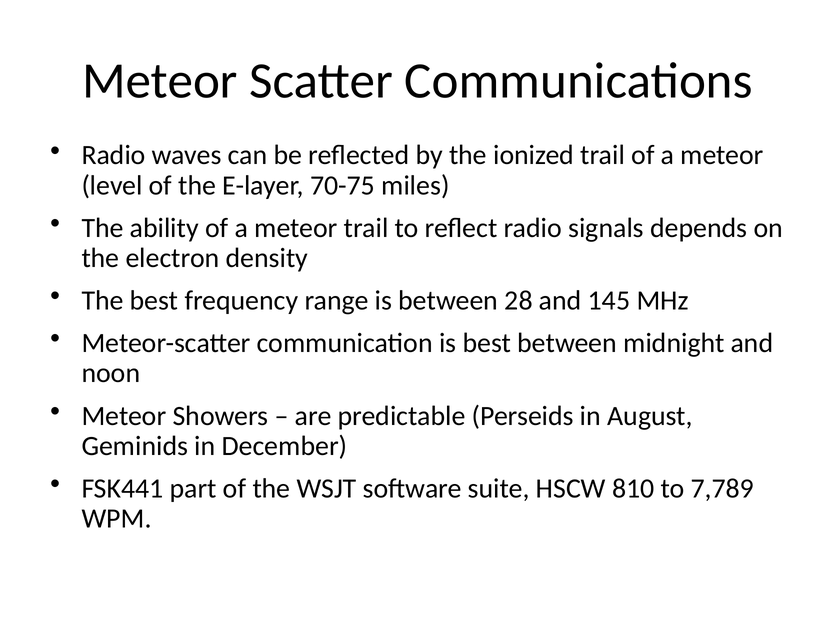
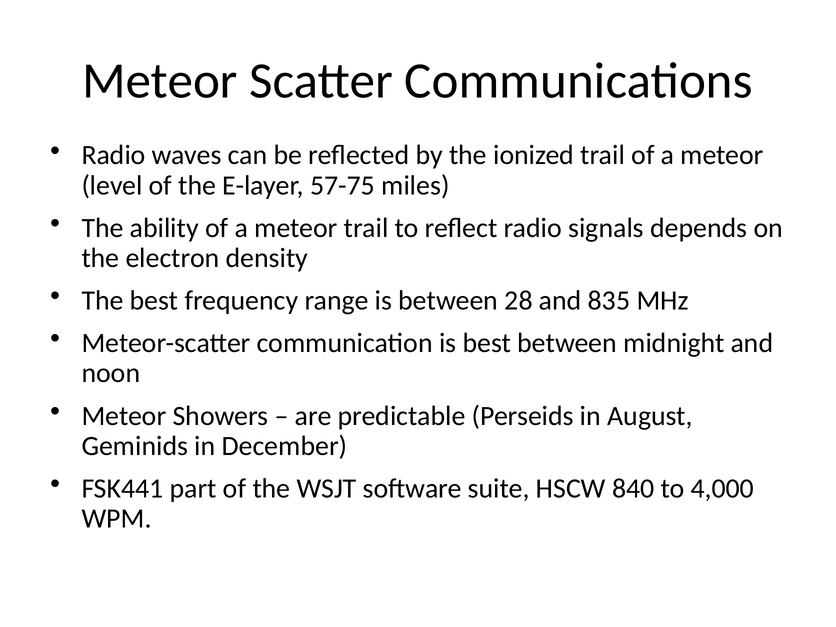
70-75: 70-75 -> 57-75 (343, 185)
145: 145 -> 835 (609, 301)
810: 810 -> 840 (633, 489)
7,789: 7,789 -> 4,000 (722, 489)
